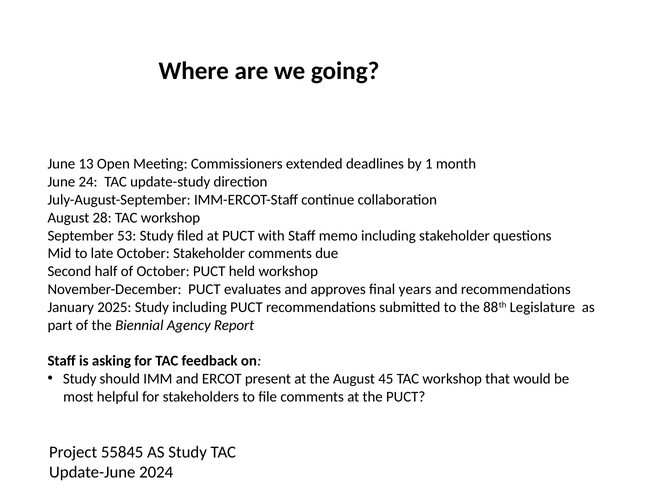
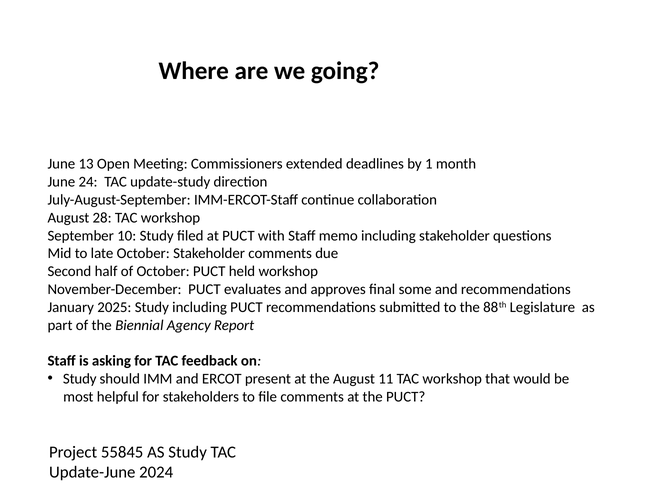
53: 53 -> 10 (127, 235)
years: years -> some (415, 289)
45: 45 -> 11 (386, 378)
